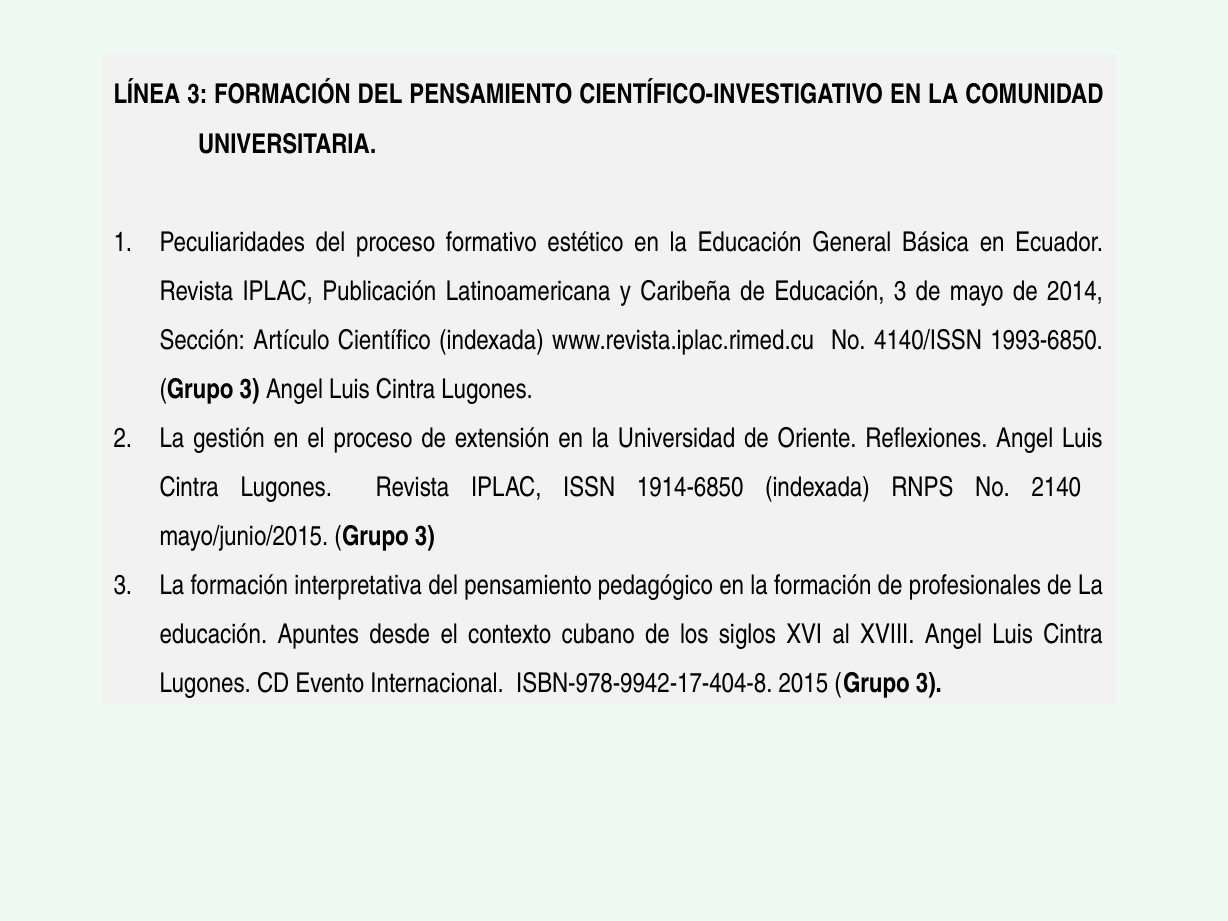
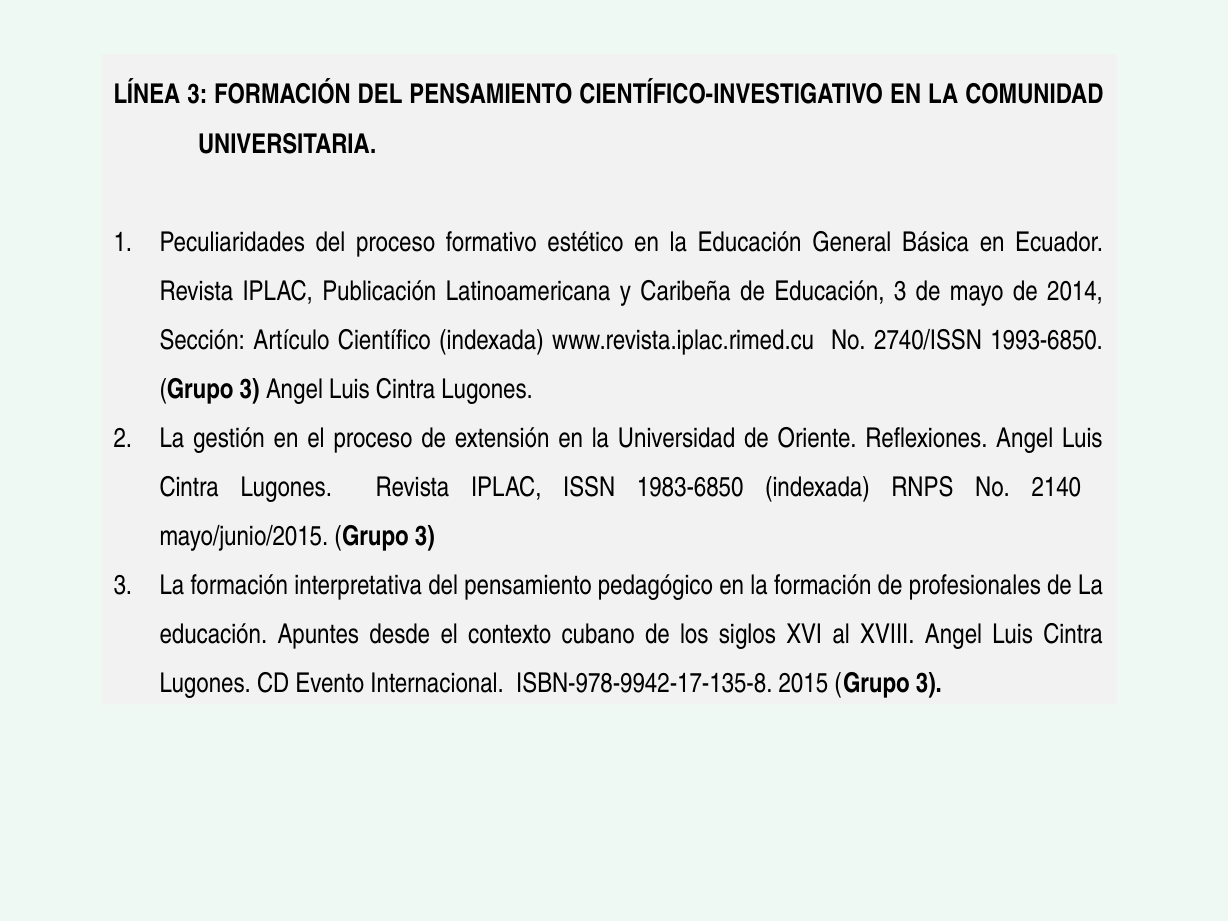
4140/ISSN: 4140/ISSN -> 2740/ISSN (928, 340)
1914-6850: 1914-6850 -> 1983-6850 (690, 488)
ISBN-978-9942-17-404-8: ISBN-978-9942-17-404-8 -> ISBN-978-9942-17-135-8 (644, 684)
